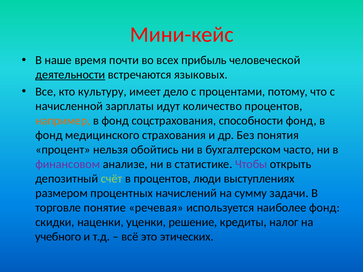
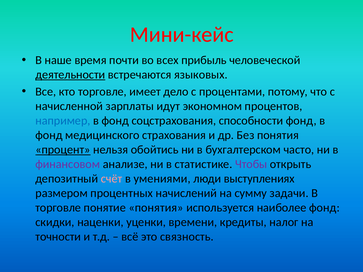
кто культуру: культуру -> торговле (102, 92)
количество: количество -> экономном (212, 106)
например colour: orange -> blue (63, 121)
процент underline: none -> present (63, 150)
счёт colour: light green -> pink (112, 179)
в процентов: процентов -> умениями (162, 179)
понятие речевая: речевая -> понятия (156, 208)
решение: решение -> времени (193, 222)
учебного: учебного -> точности (58, 237)
этических: этических -> связность (187, 237)
